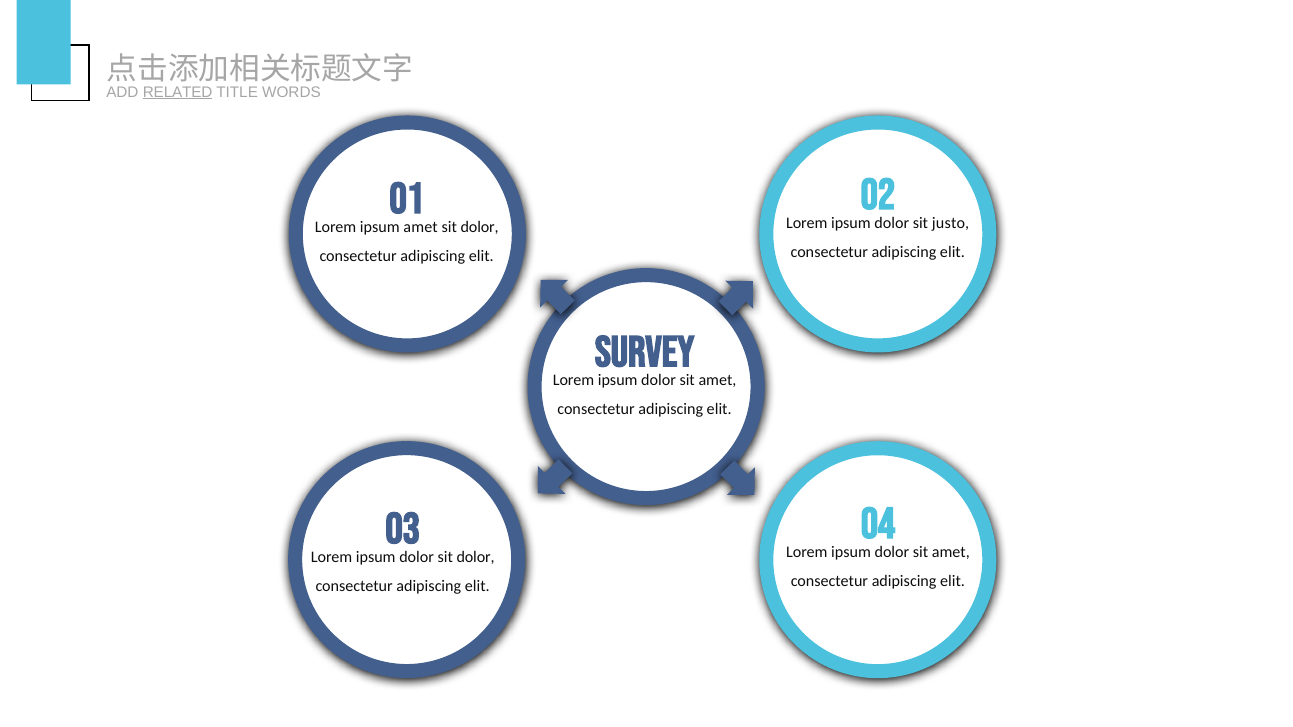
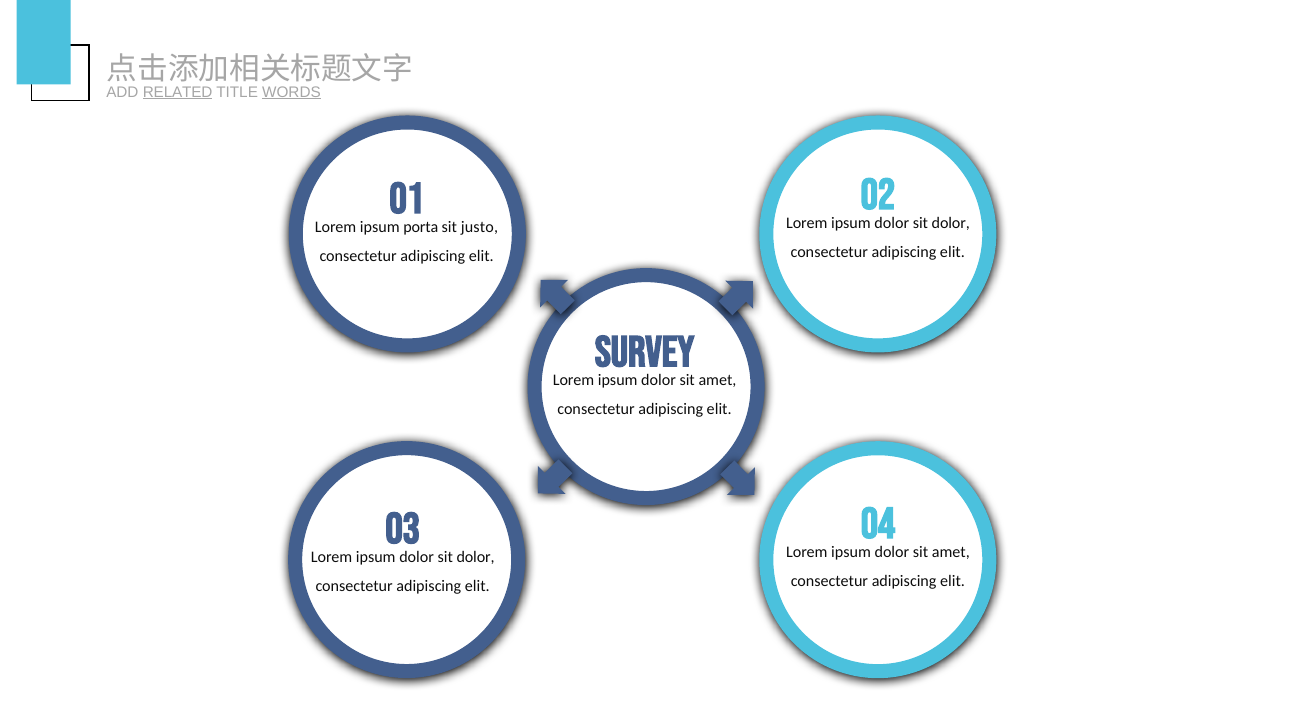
WORDS underline: none -> present (291, 92)
justo: justo -> dolor (951, 223)
ipsum amet: amet -> porta (421, 227)
dolor: dolor -> justo (479, 227)
